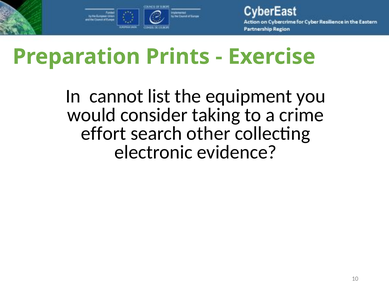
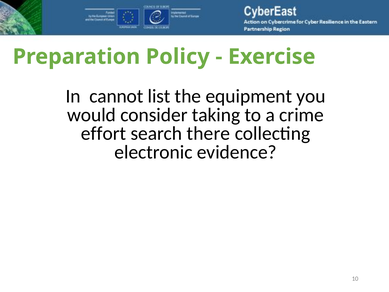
Prints: Prints -> Policy (178, 57)
other: other -> there (208, 133)
